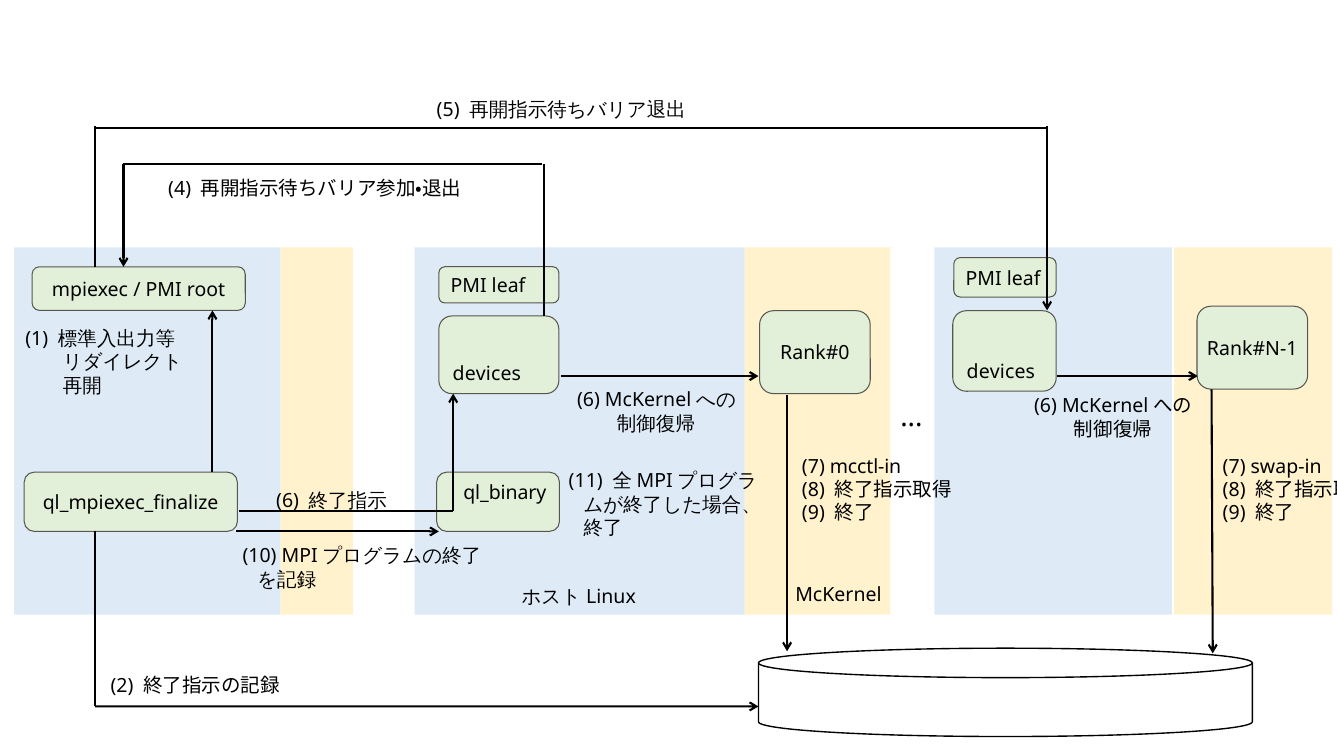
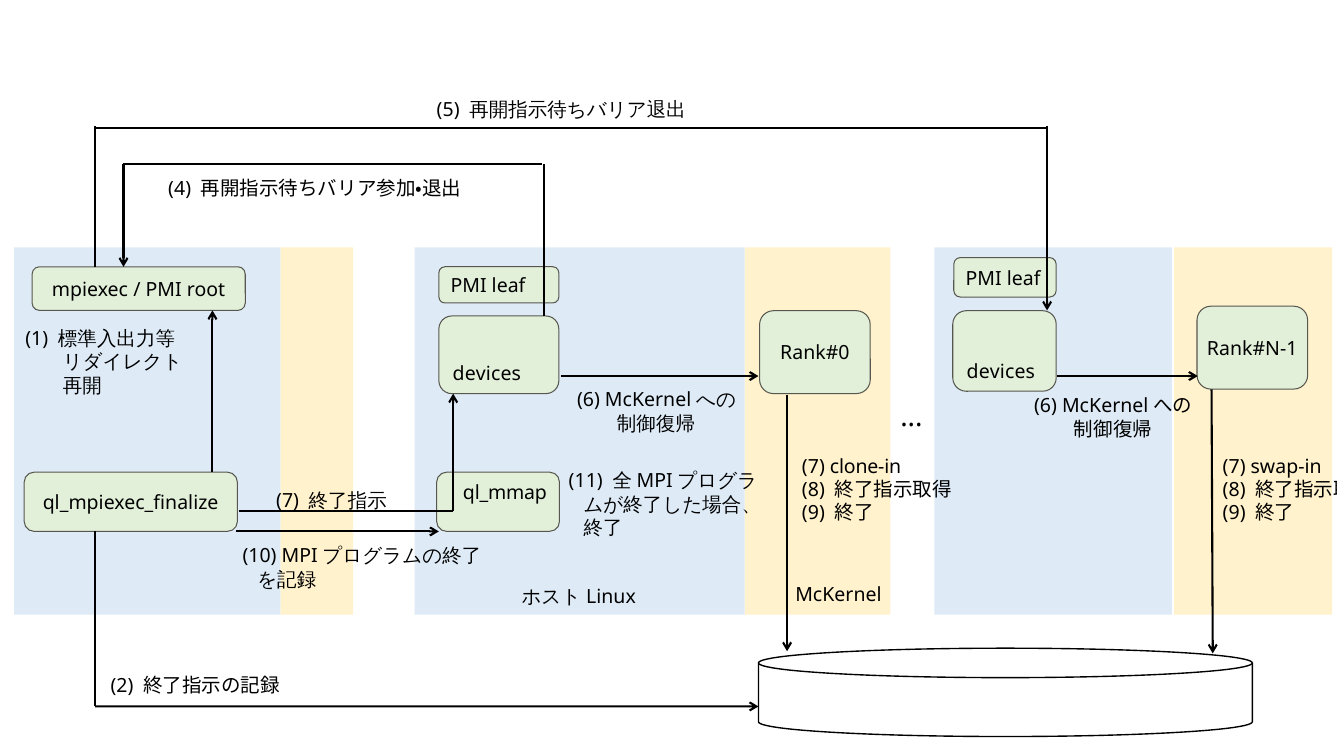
mcctl-in: mcctl-in -> clone-in (866, 467)
ql_binary: ql_binary -> ql_mmap (505, 493)
ql_mpiexec_finalize 6: 6 -> 7 (288, 501)
